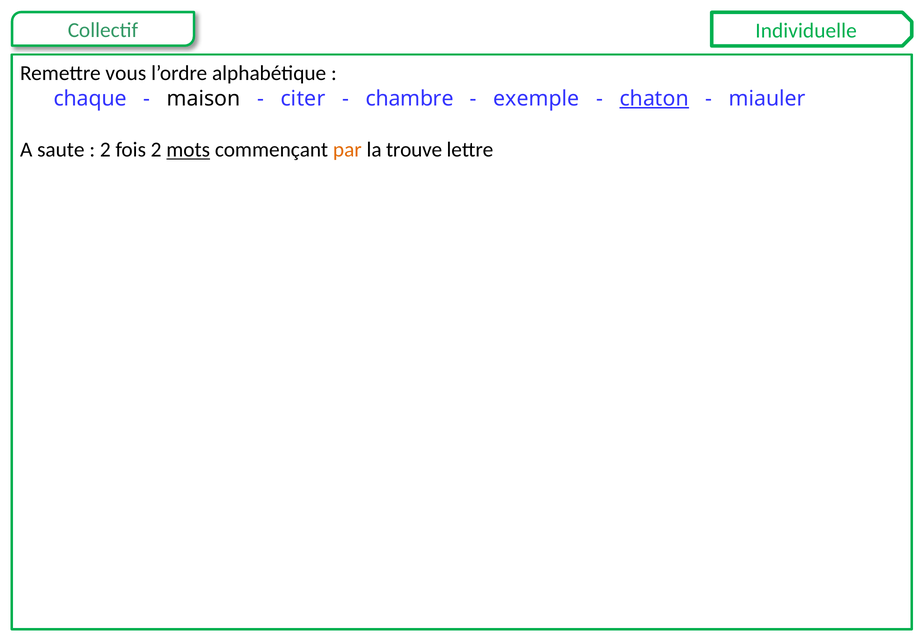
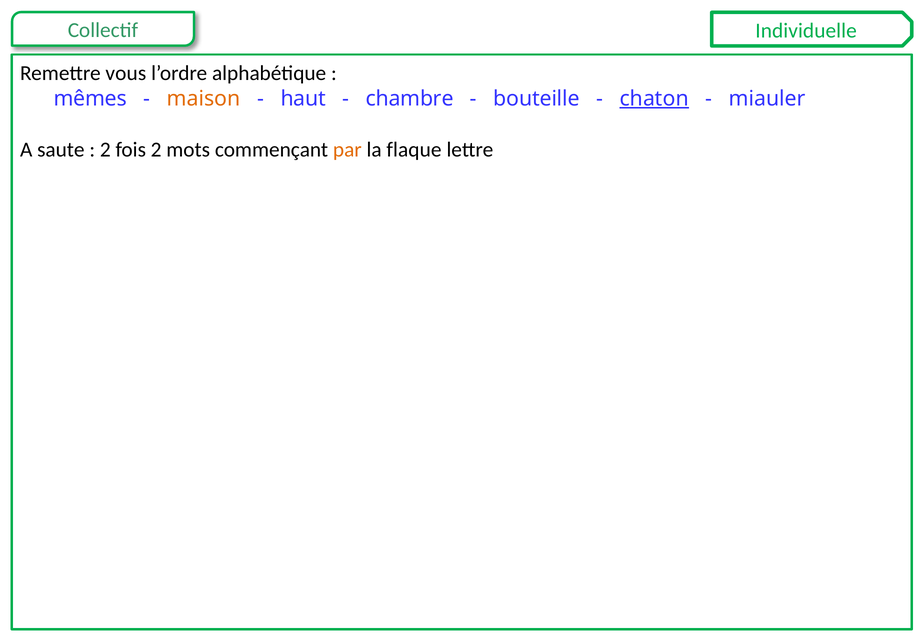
chaque: chaque -> mêmes (90, 99)
maison colour: black -> orange (204, 99)
citer: citer -> haut (303, 99)
exemple: exemple -> bouteille (536, 99)
mots underline: present -> none (188, 150)
trouve: trouve -> flaque (414, 150)
